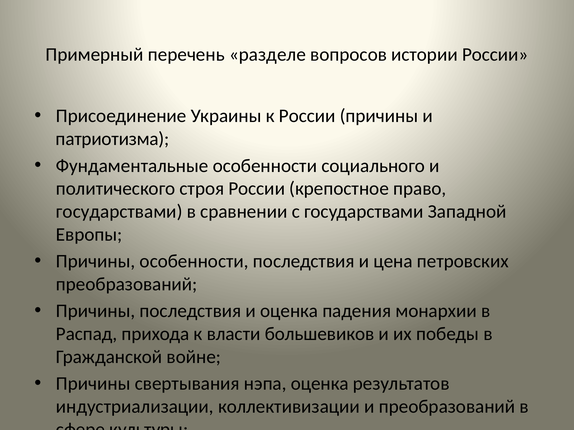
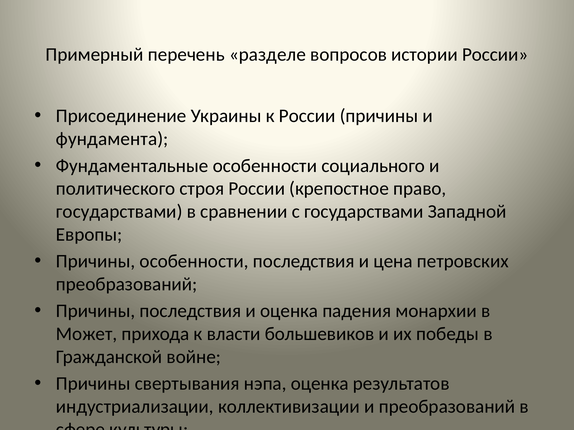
патриотизма: патриотизма -> фундамента (112, 139)
Распад: Распад -> Может (87, 334)
